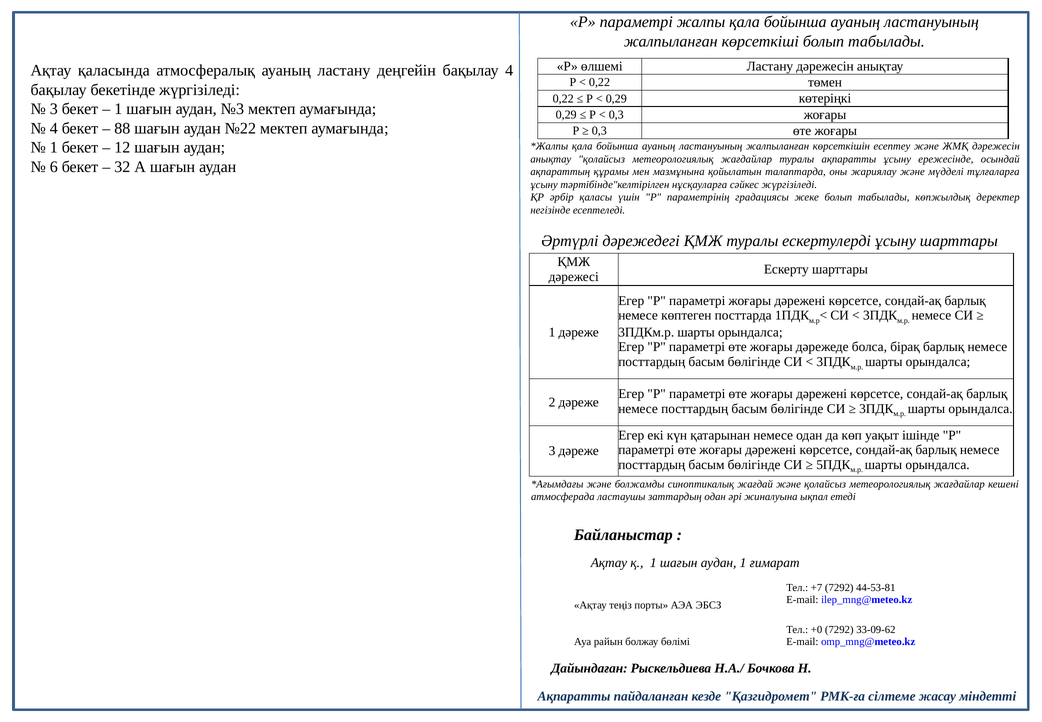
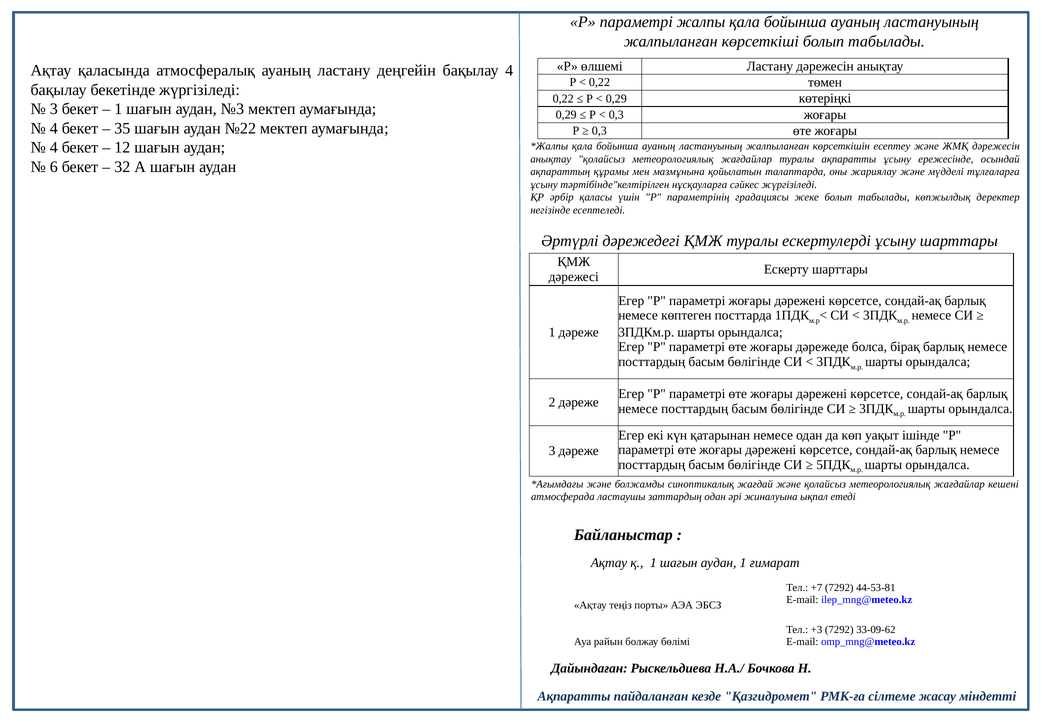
88: 88 -> 35 (122, 128)
1: 1 -> 4 (54, 147)
+0: +0 -> +3 (817, 629)
